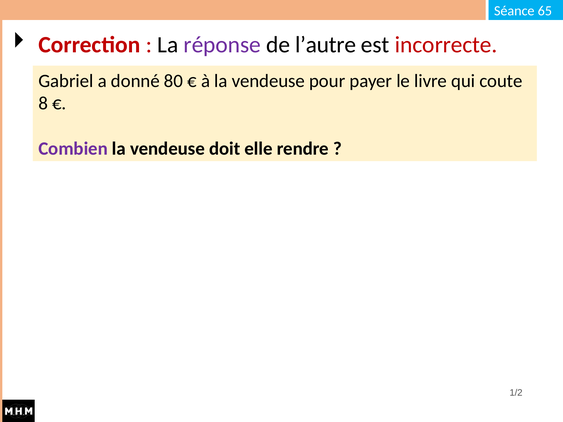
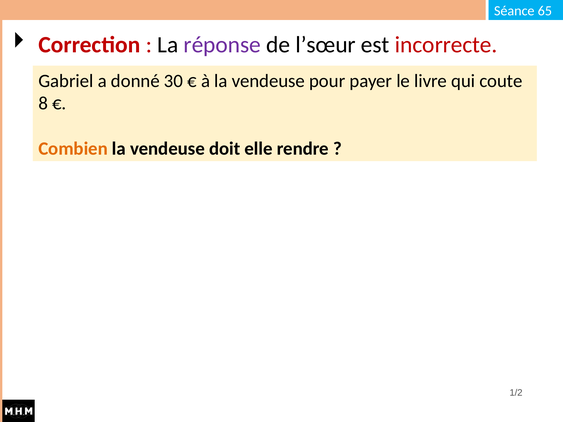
l’autre: l’autre -> l’sœur (326, 45)
80: 80 -> 30 (173, 81)
Combien colour: purple -> orange (73, 149)
